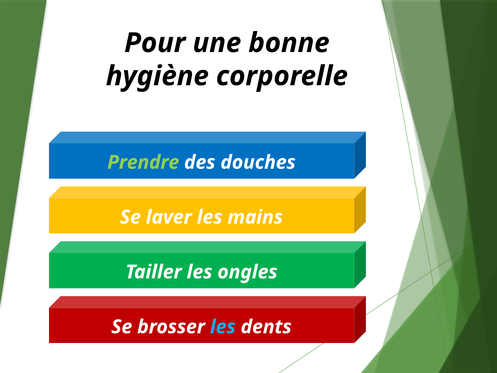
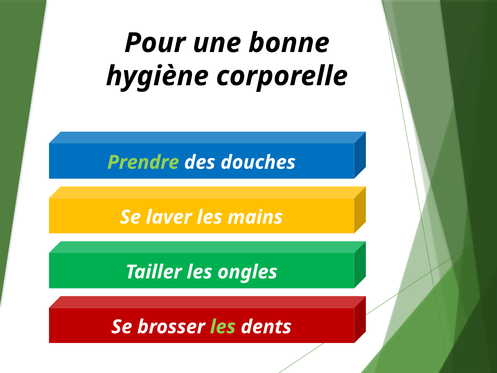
les colour: light blue -> light green (223, 327)
